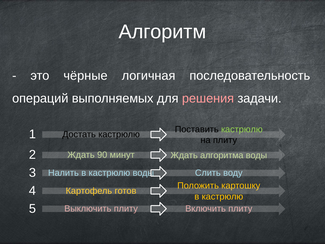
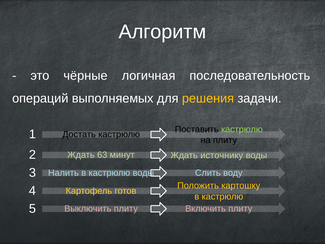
решения colour: pink -> yellow (208, 98)
90: 90 -> 63 (102, 155)
алгоритма: алгоритма -> источнику (222, 155)
